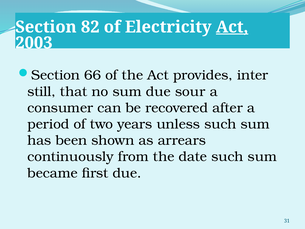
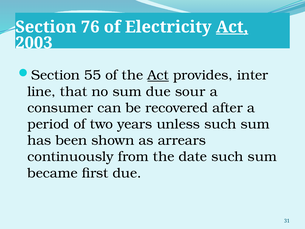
82: 82 -> 76 (90, 27)
66: 66 -> 55 (93, 75)
Act underline: none -> present (158, 75)
still: still -> line (42, 91)
